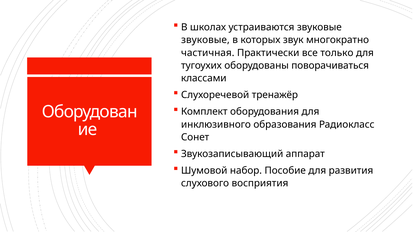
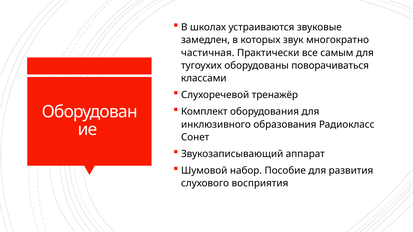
звуковые: звуковые -> замедлен (205, 40)
только: только -> самым (337, 53)
